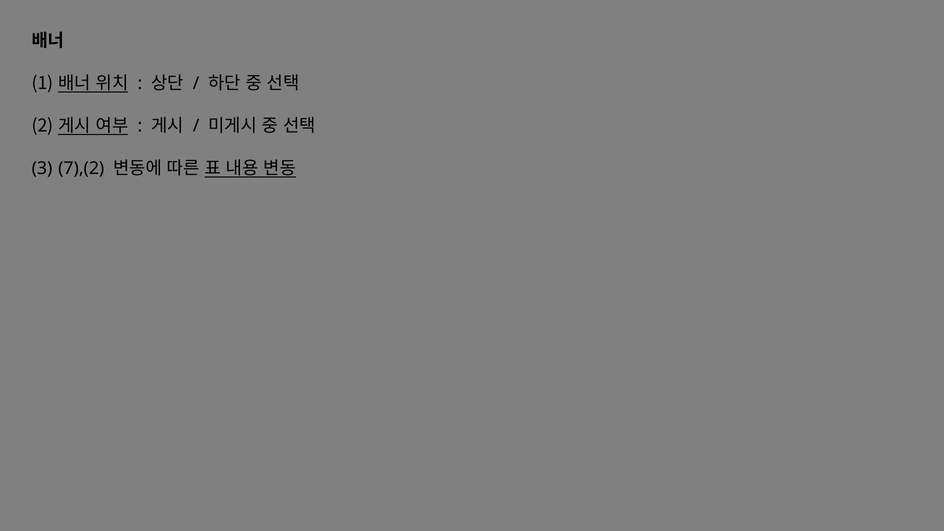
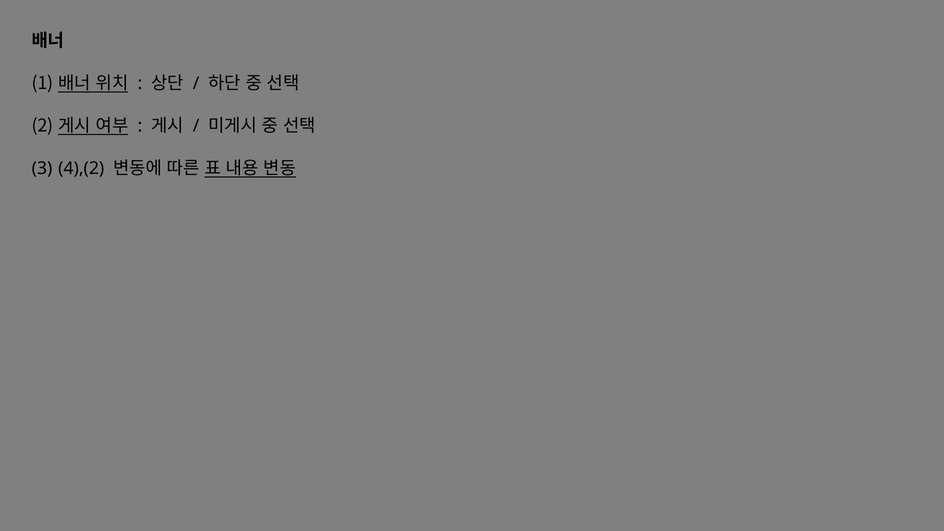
7),(2: 7),(2 -> 4),(2 (81, 168)
